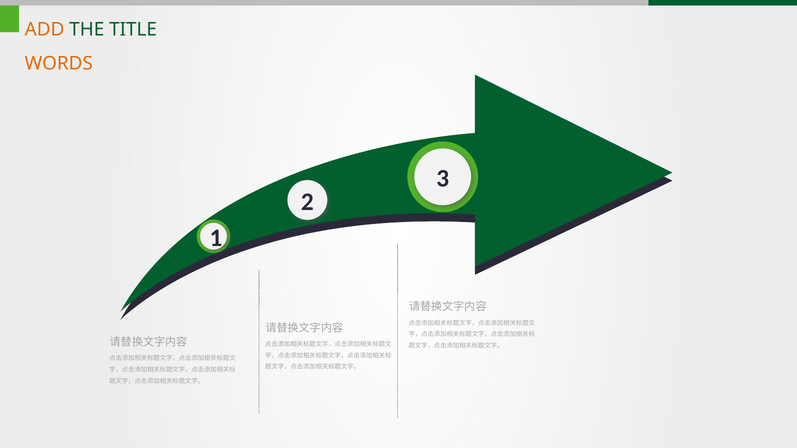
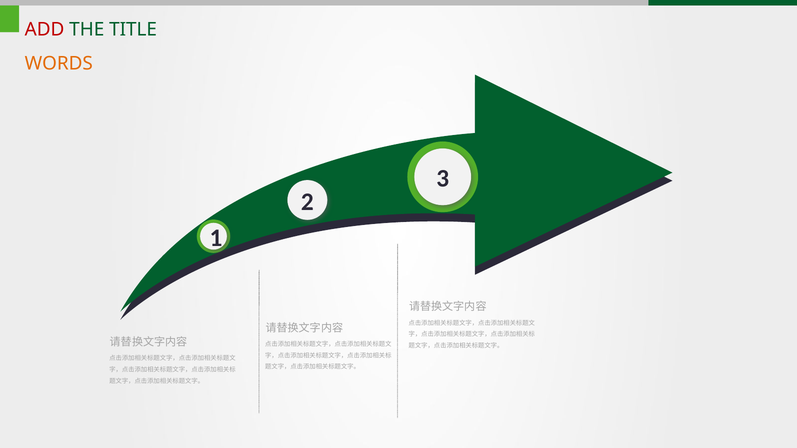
ADD colour: orange -> red (45, 29)
